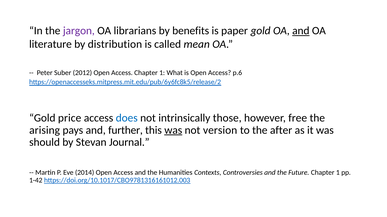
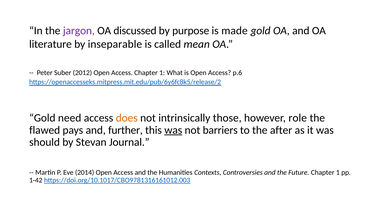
librarians: librarians -> discussed (135, 31)
benefits: benefits -> purpose (191, 31)
paper: paper -> made (234, 31)
and underline: present -> none (301, 31)
distribution: distribution -> inseparable (115, 44)
price: price -> need (70, 118)
does colour: blue -> orange (127, 118)
free: free -> role (298, 118)
arising: arising -> flawed (45, 130)
version: version -> barriers (220, 130)
